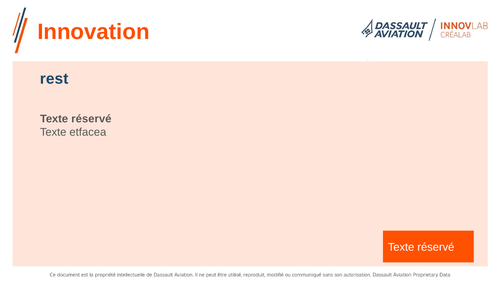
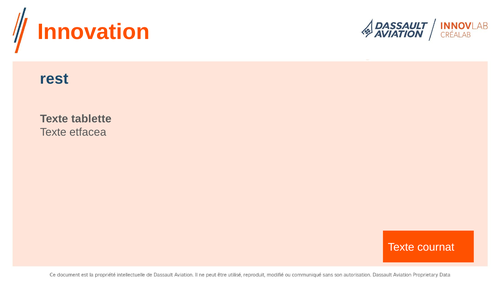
réservé: réservé -> tablette (91, 119)
réservé: réservé -> cournat (436, 248)
